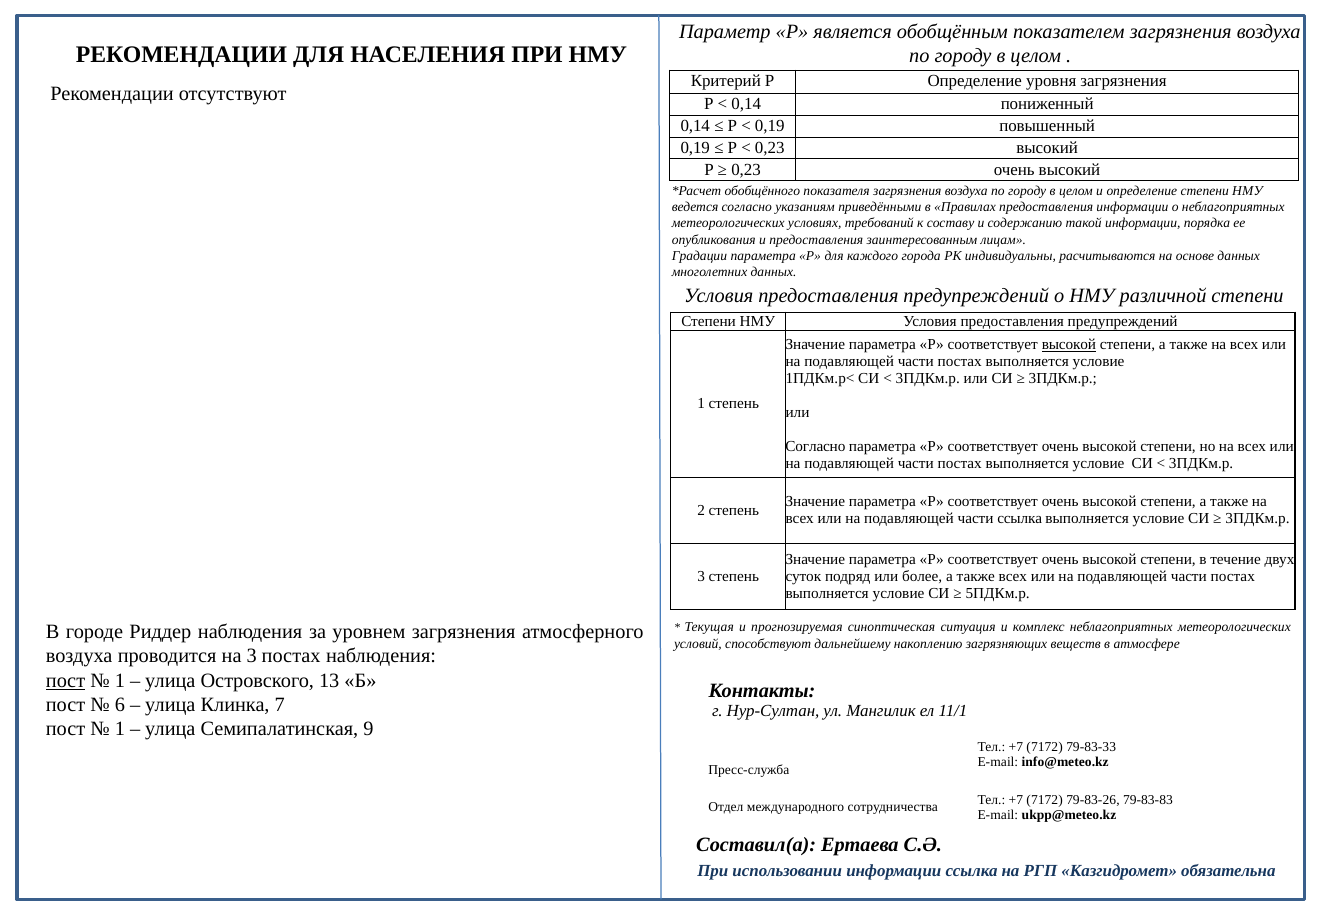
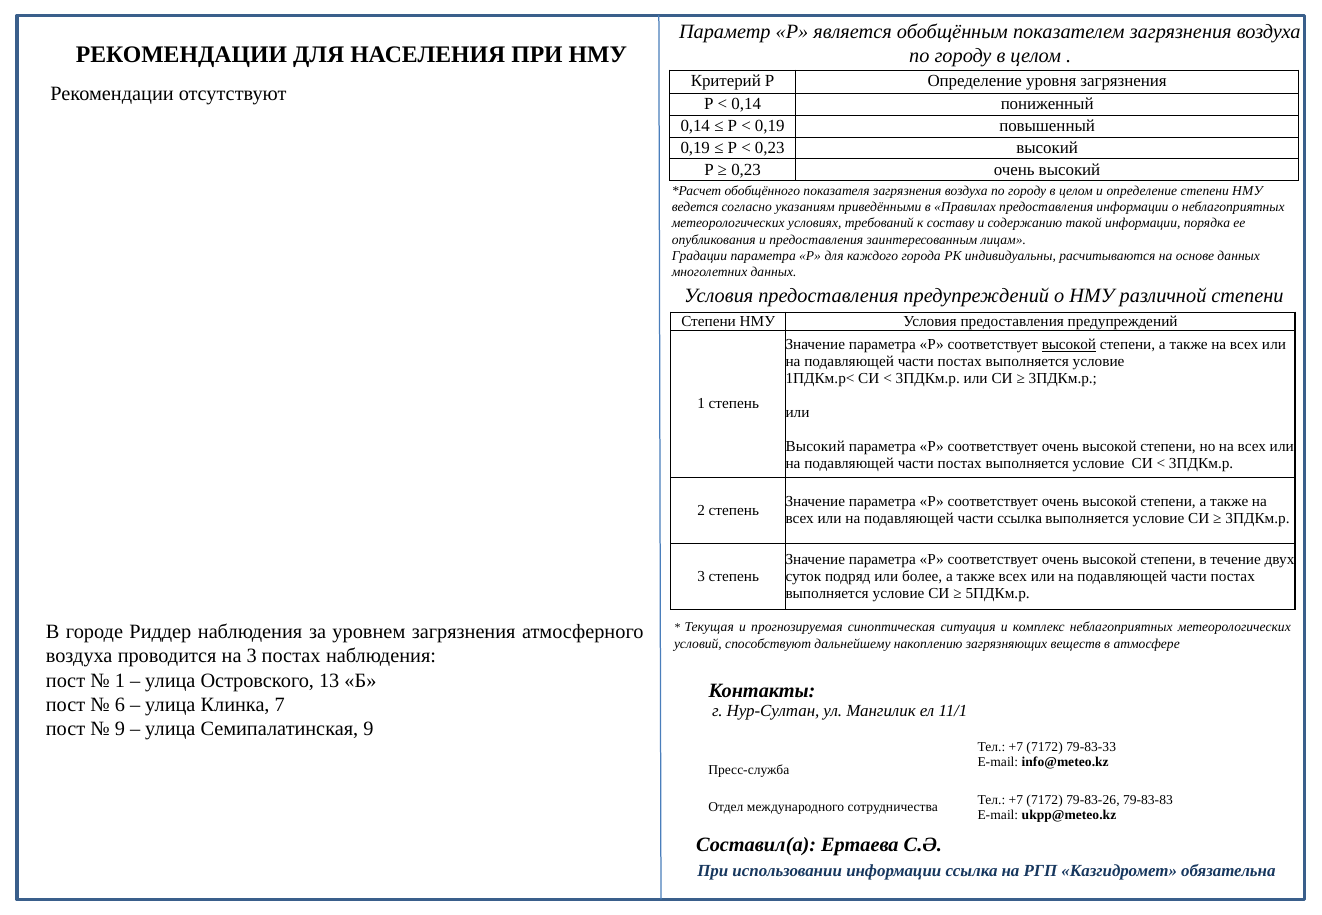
Согласно: Согласно -> Высокий (815, 446)
пост underline: present -> none (66, 681)
1: 1 -> 9 (120, 729)
